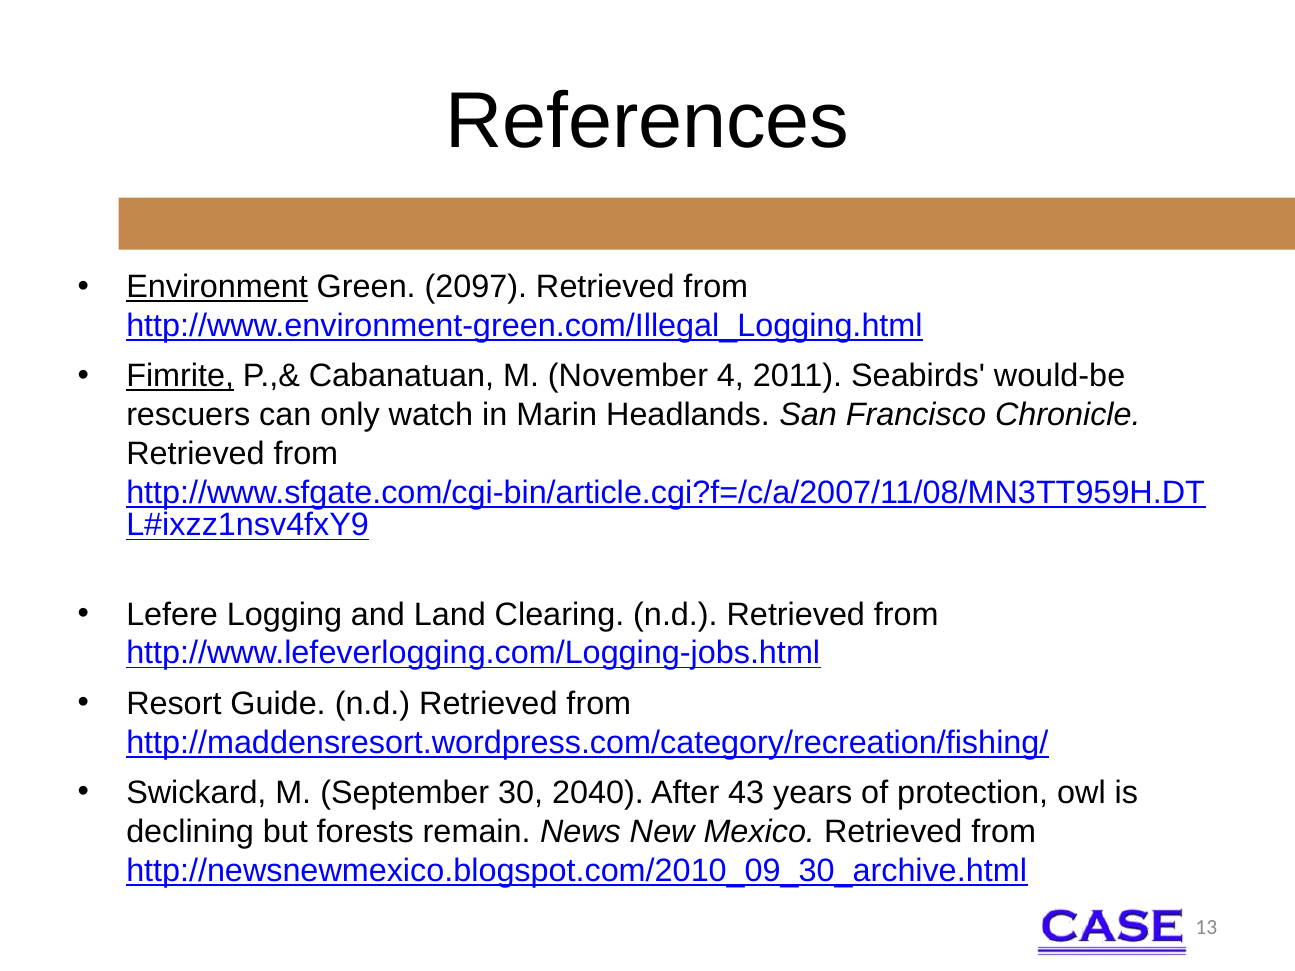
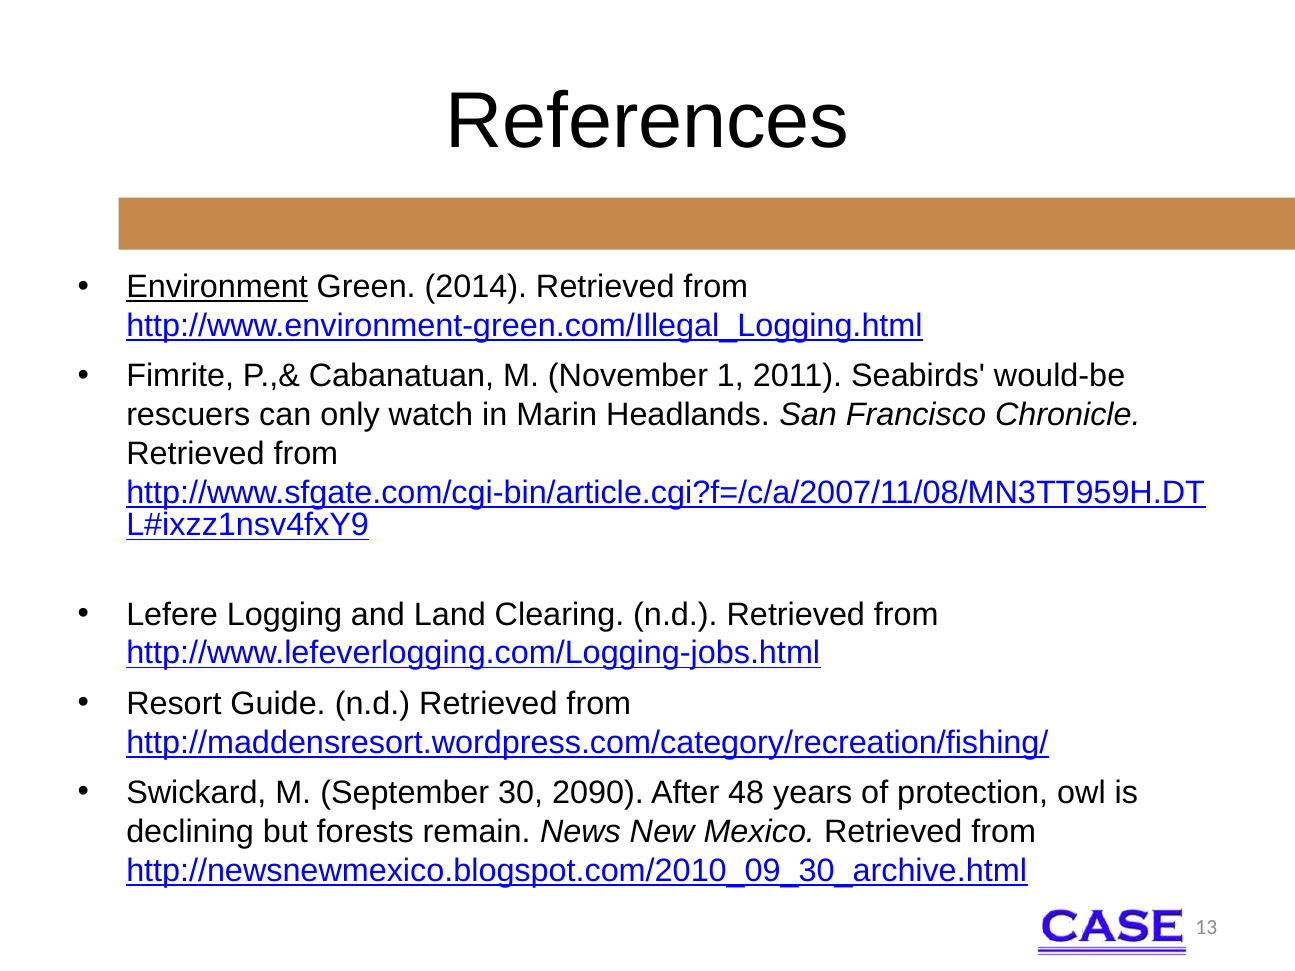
2097: 2097 -> 2014 (476, 287)
Fimrite underline: present -> none (180, 376)
4: 4 -> 1 (730, 376)
2040: 2040 -> 2090 (598, 793)
43: 43 -> 48 (746, 793)
